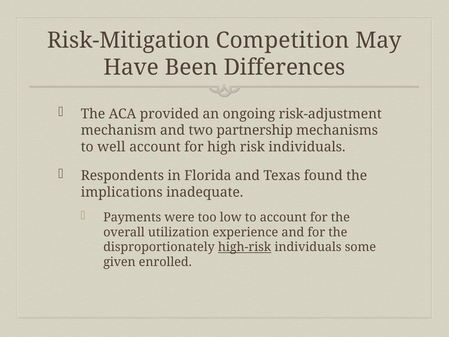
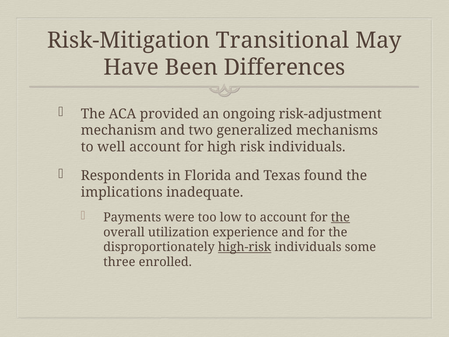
Competition: Competition -> Transitional (283, 40)
partnership: partnership -> generalized (255, 130)
the underline: none -> present (340, 217)
given: given -> three (119, 262)
